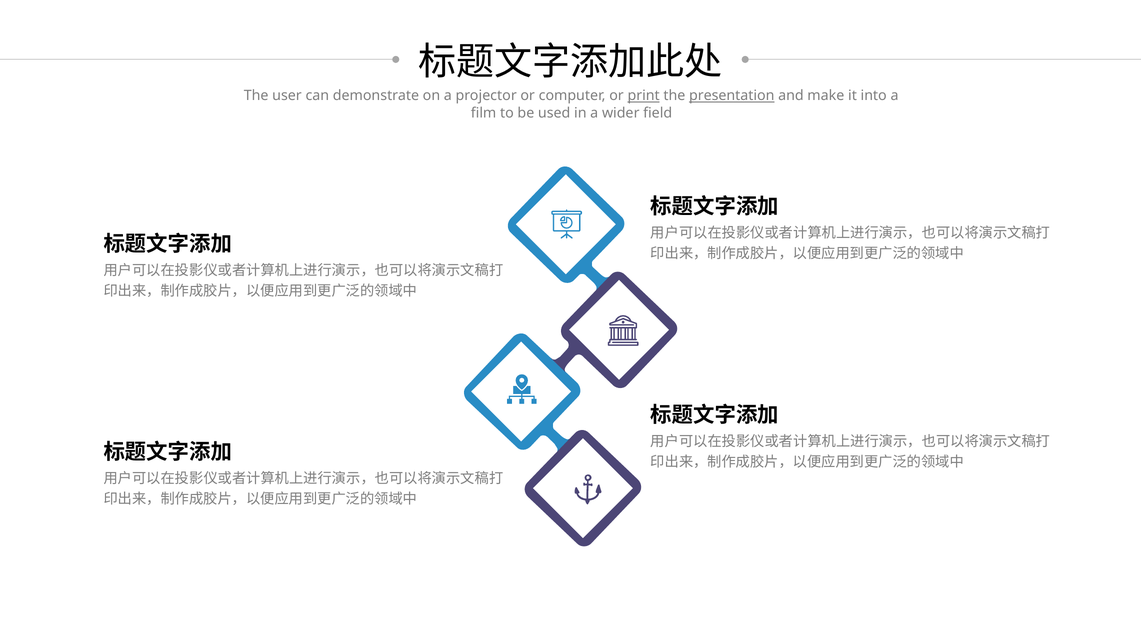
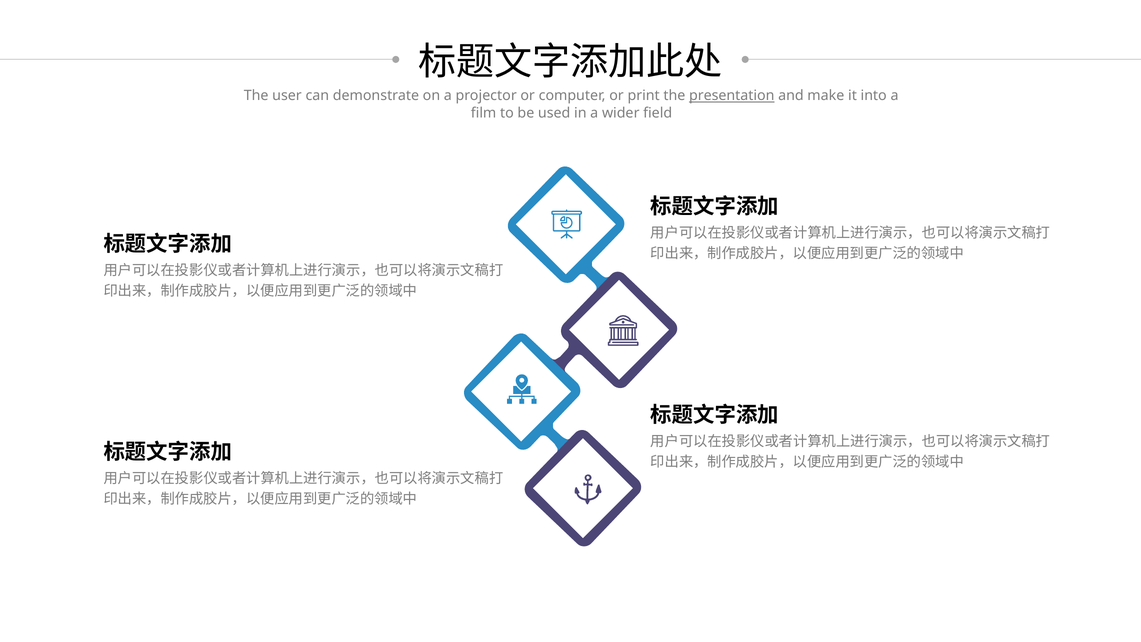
print underline: present -> none (644, 96)
